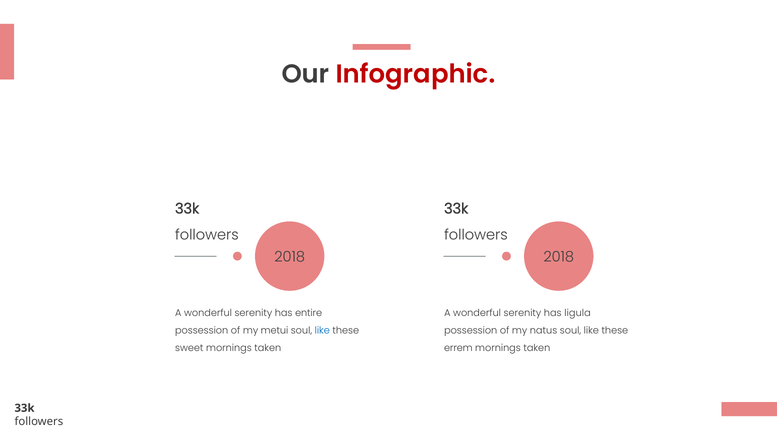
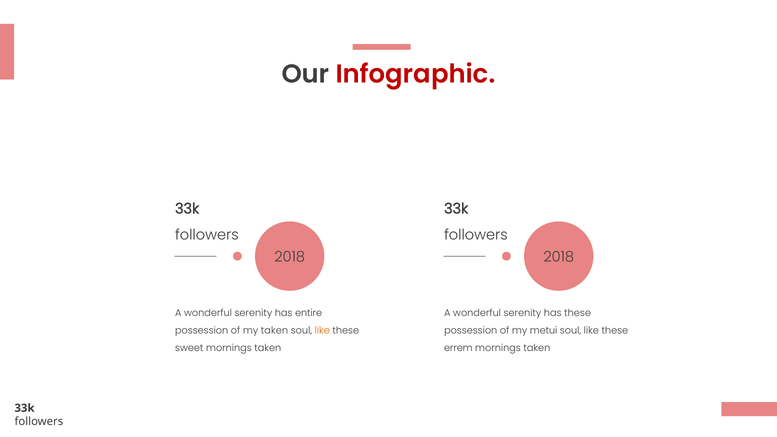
has ligula: ligula -> these (578, 313)
my metui: metui -> taken (274, 331)
like colour: blue -> orange (322, 331)
natus: natus -> metui (544, 331)
